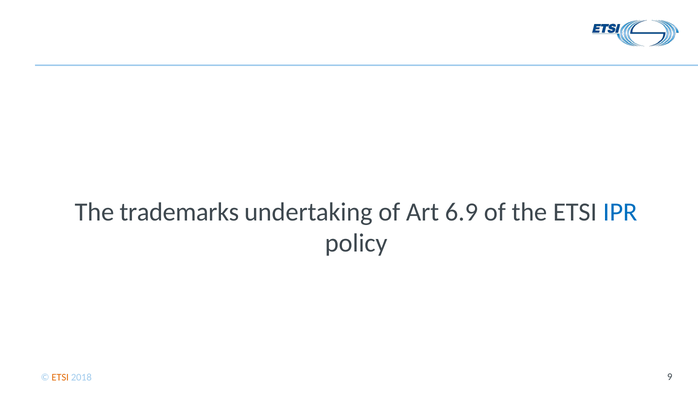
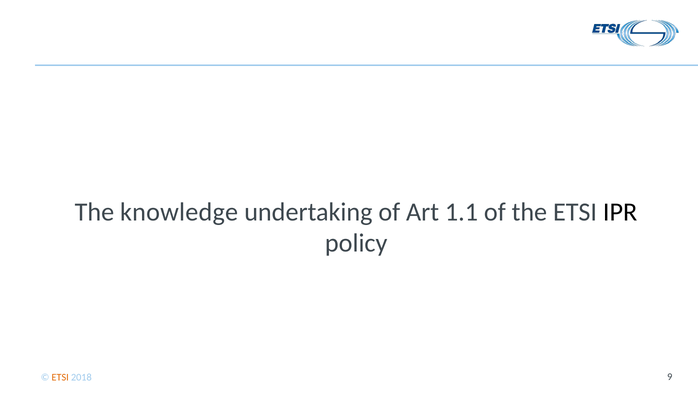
trademarks: trademarks -> knowledge (179, 212)
6.9: 6.9 -> 1.1 (462, 212)
IPR colour: blue -> black (620, 212)
